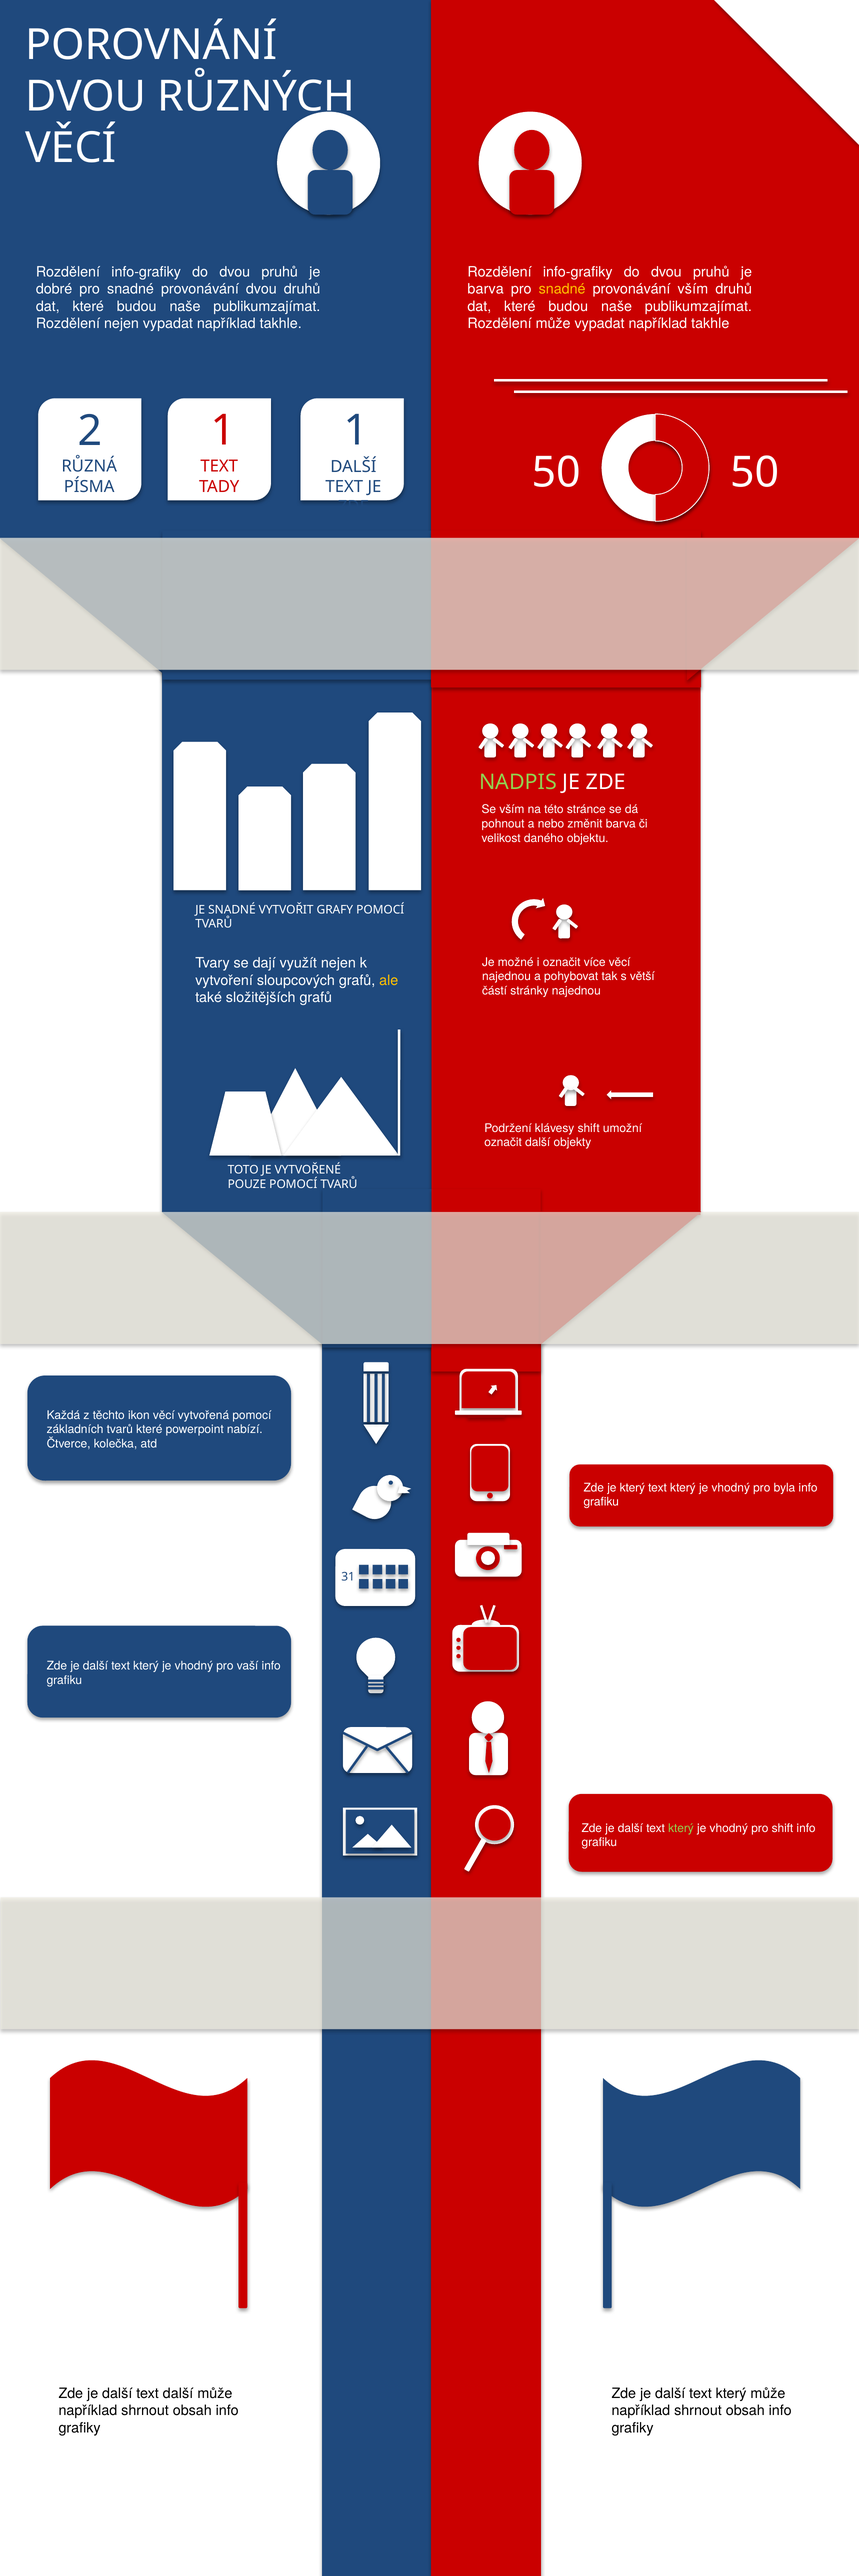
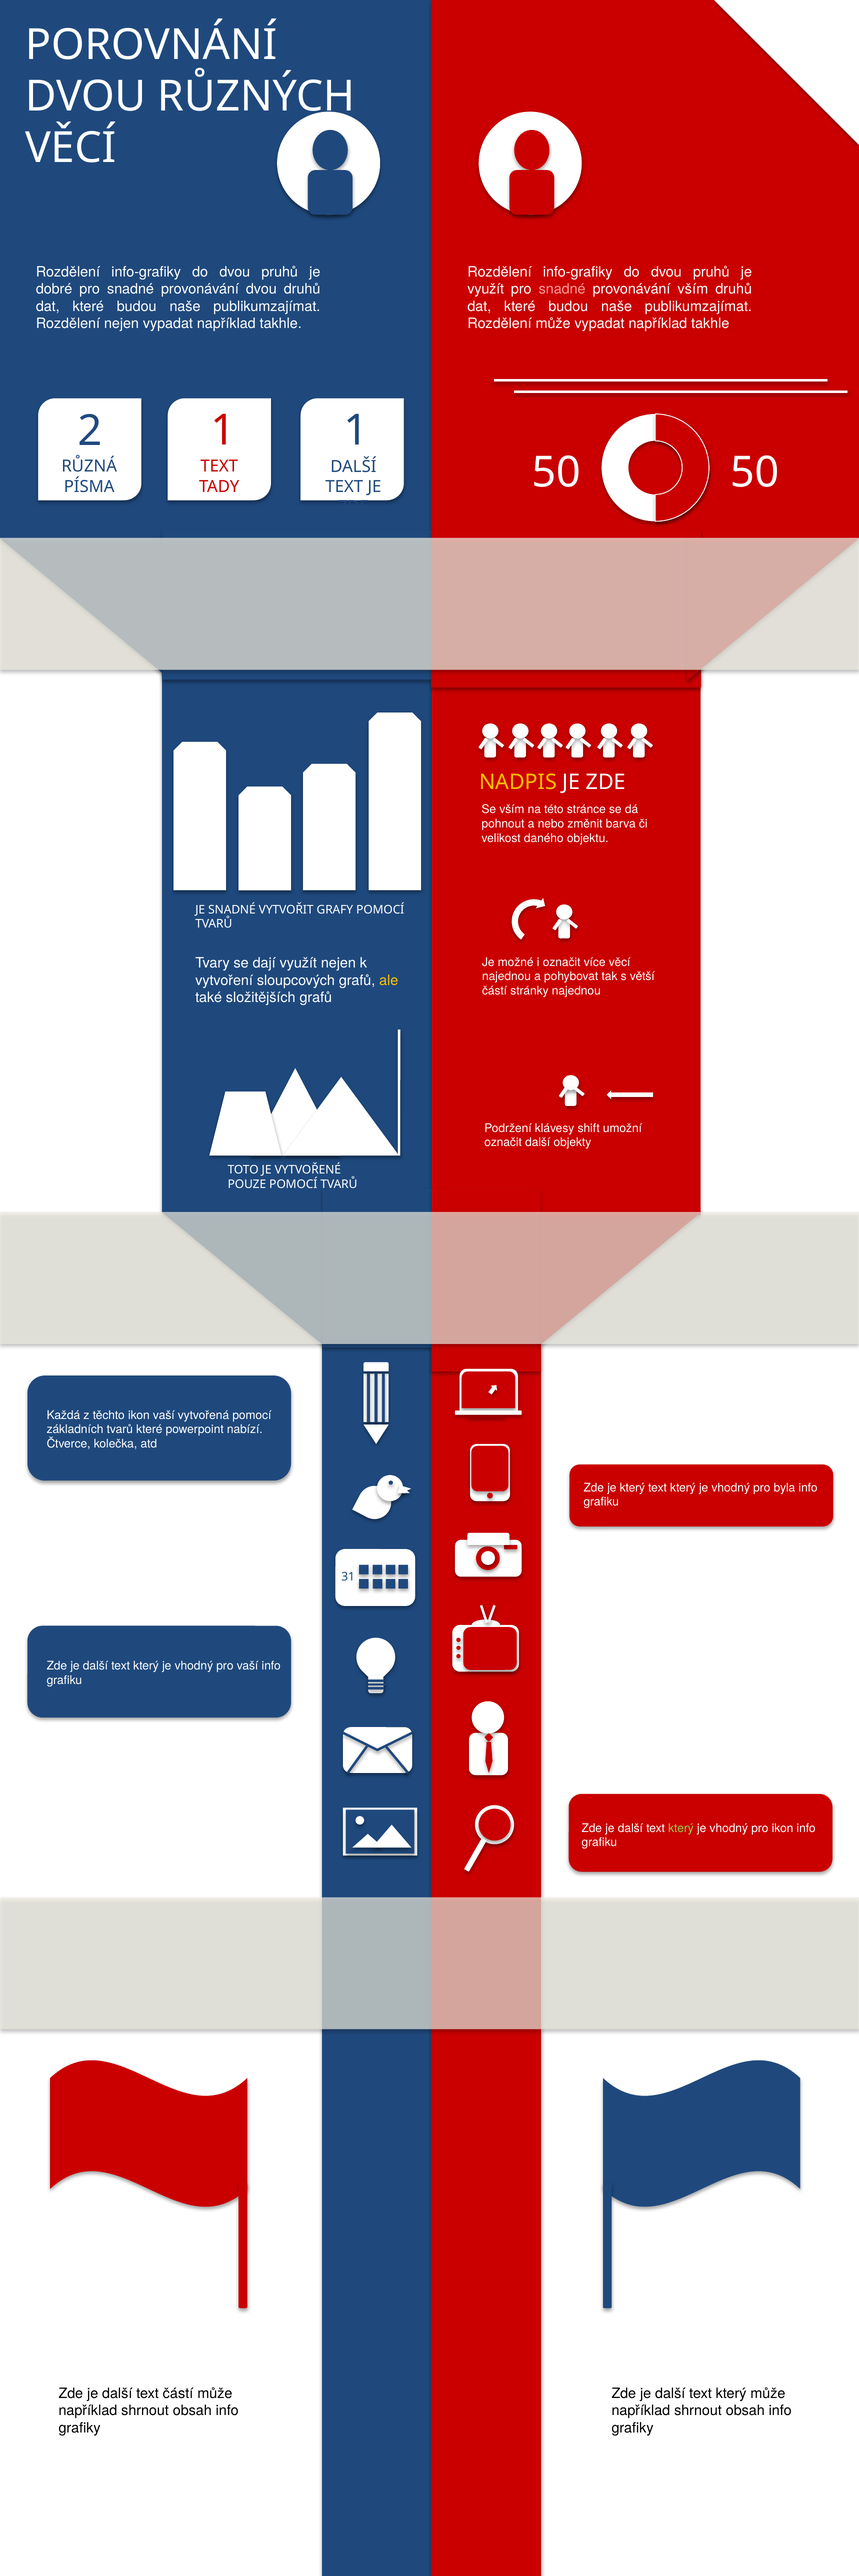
barva: barva -> využít (486, 289)
snadné colour: yellow -> pink (562, 289)
NADPIS colour: light green -> yellow (518, 782)
ikon věcí: věcí -> vaší (164, 1416)
pro shift: shift -> ikon (783, 1829)
text další: další -> částí (178, 2395)
